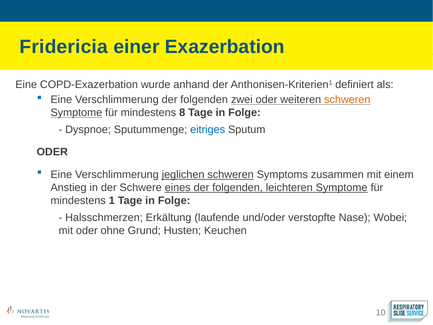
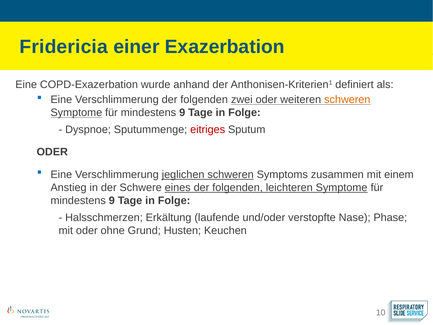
8: 8 -> 9 (182, 113)
eitriges colour: blue -> red (208, 130)
1: 1 -> 9 (112, 200)
Wobei: Wobei -> Phase (390, 217)
